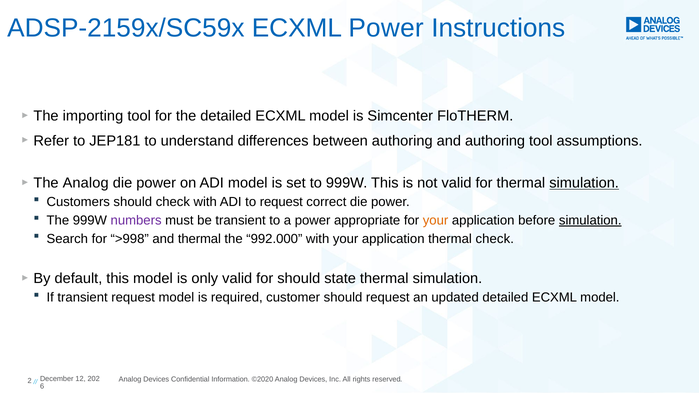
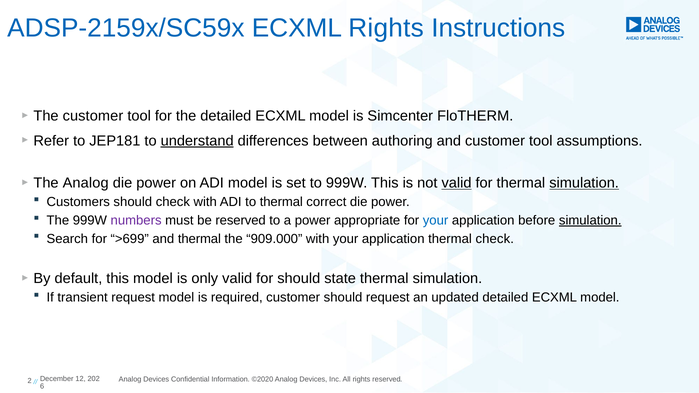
ECXML Power: Power -> Rights (386, 28)
The importing: importing -> customer (93, 116)
understand underline: none -> present (197, 141)
and authoring: authoring -> customer (495, 141)
valid underline: none -> present (457, 183)
to request: request -> thermal (281, 202)
be transient: transient -> reserved (241, 221)
your colour: orange -> blue (436, 221)
>998: >998 -> >699 (130, 239)
992.000: 992.000 -> 909.000 (274, 239)
